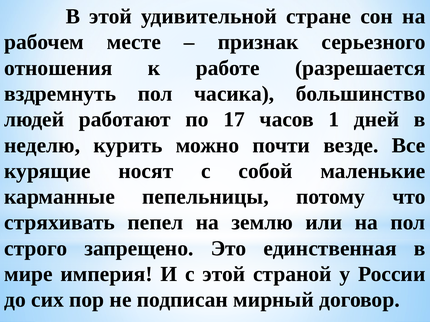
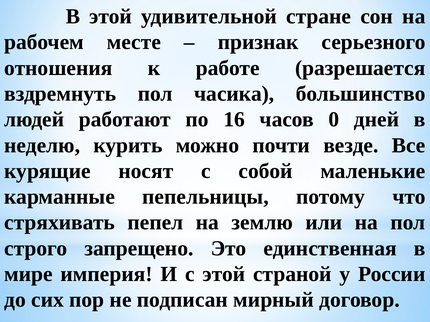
17: 17 -> 16 (234, 120)
1: 1 -> 0 (334, 120)
